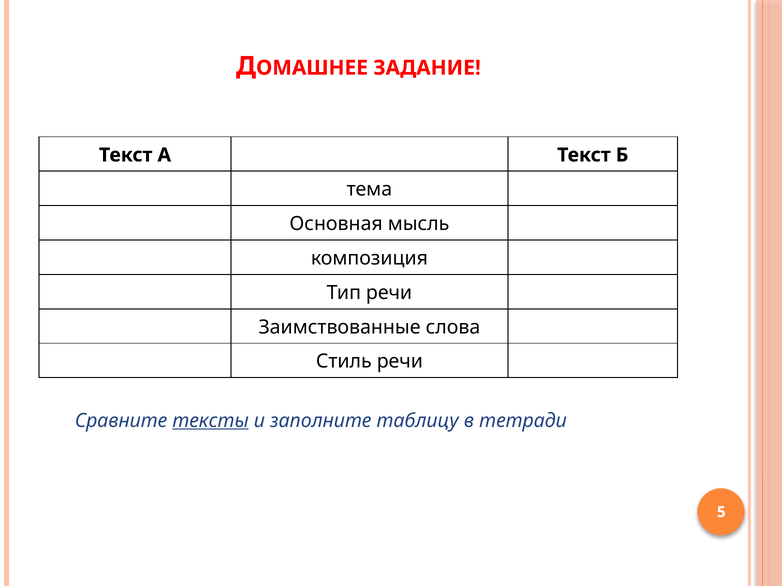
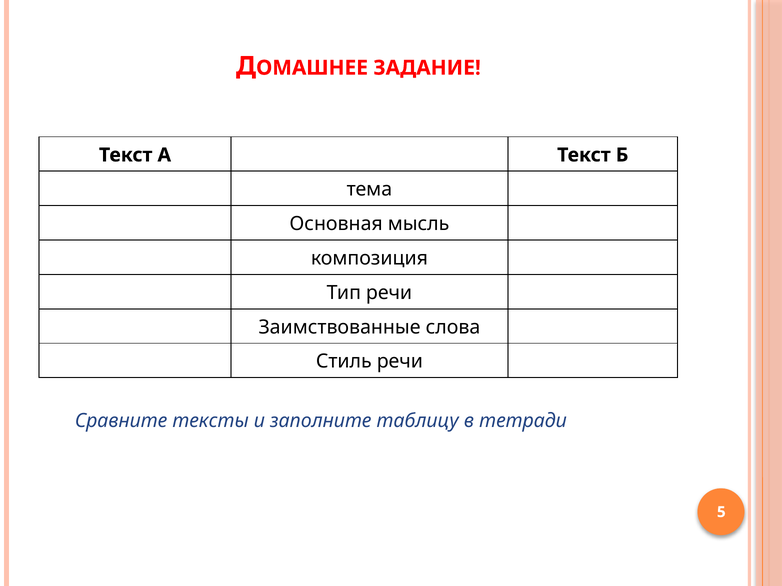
тексты underline: present -> none (211, 421)
